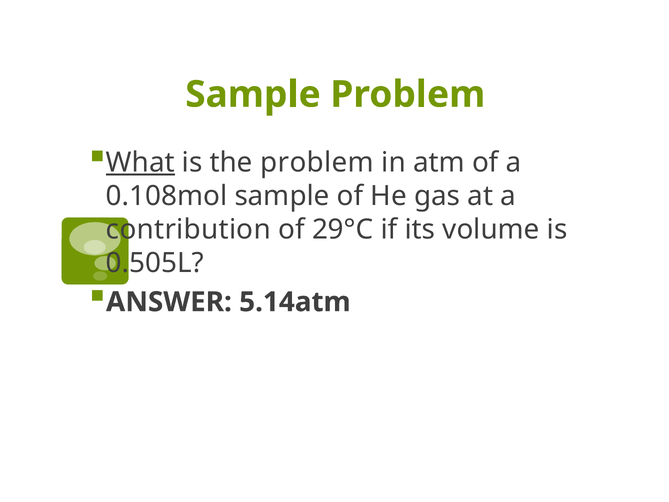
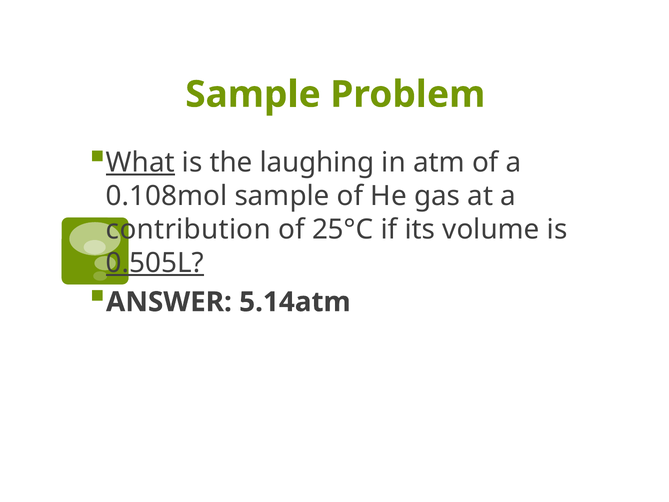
the problem: problem -> laughing (317, 162)
29°C: 29°C -> 25°C (343, 229)
0.505L underline: none -> present (155, 263)
